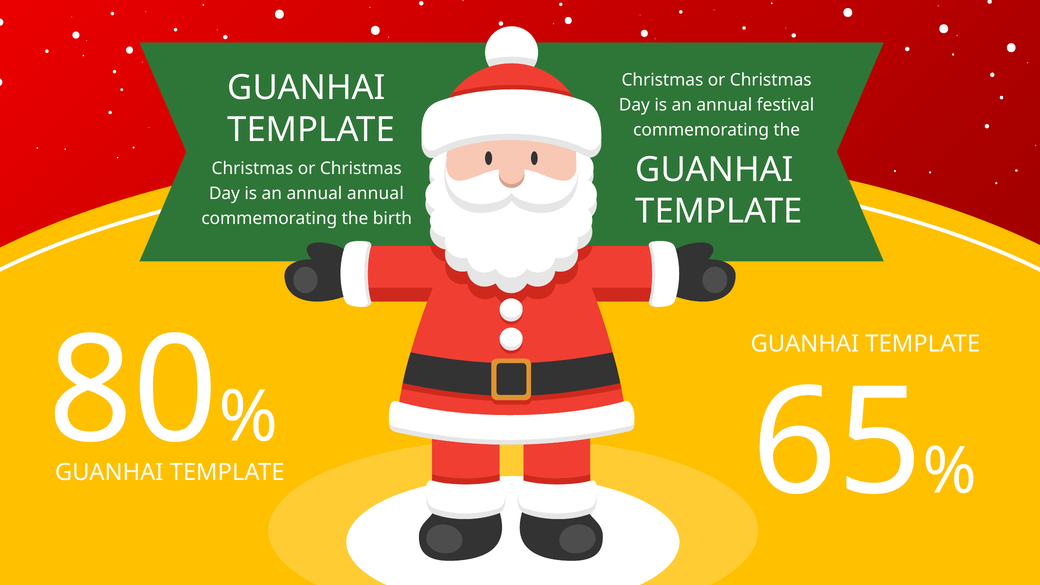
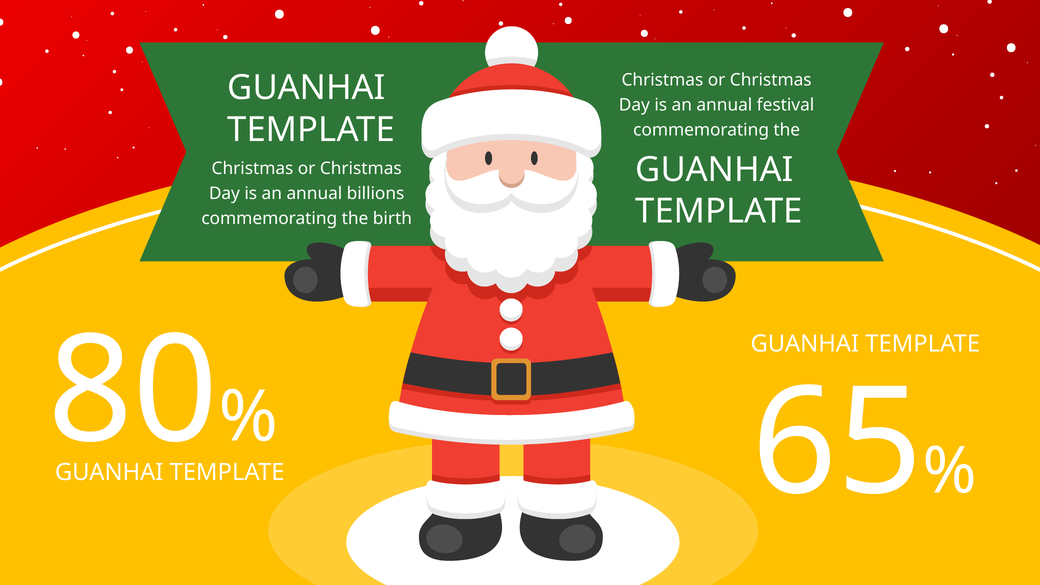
annual annual: annual -> billions (376, 193)
